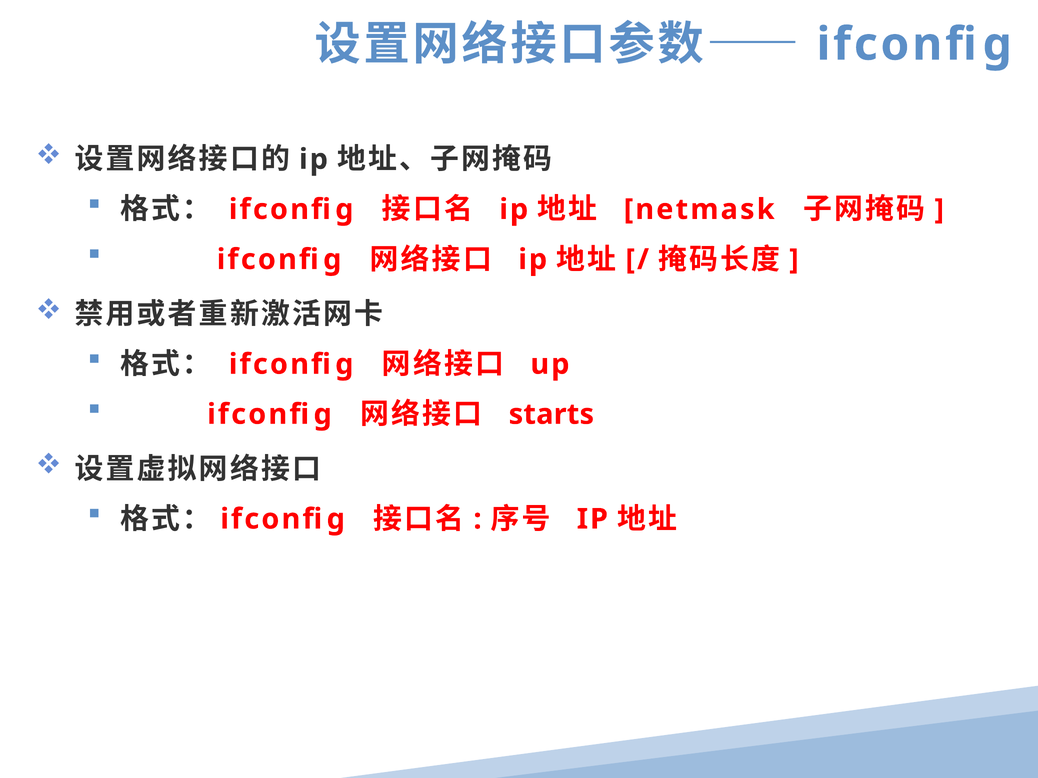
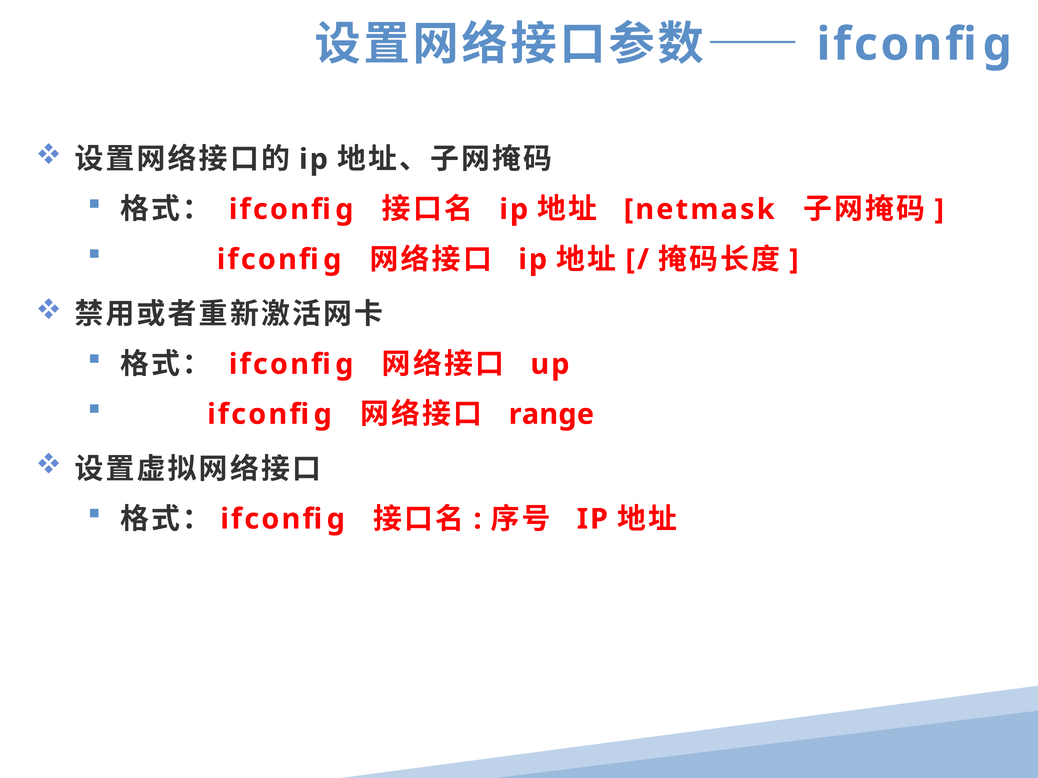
starts: starts -> range (551, 415)
